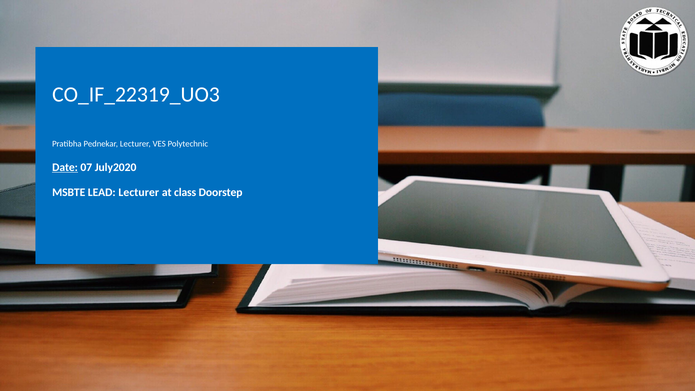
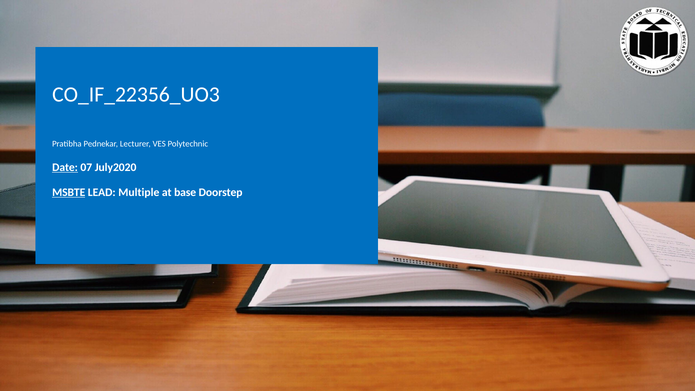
CO_IF_22319_UO3: CO_IF_22319_UO3 -> CO_IF_22356_UO3 (136, 95)
MSBTE underline: none -> present (69, 192)
LEAD Lecturer: Lecturer -> Multiple (139, 192)
class: class -> base (185, 192)
